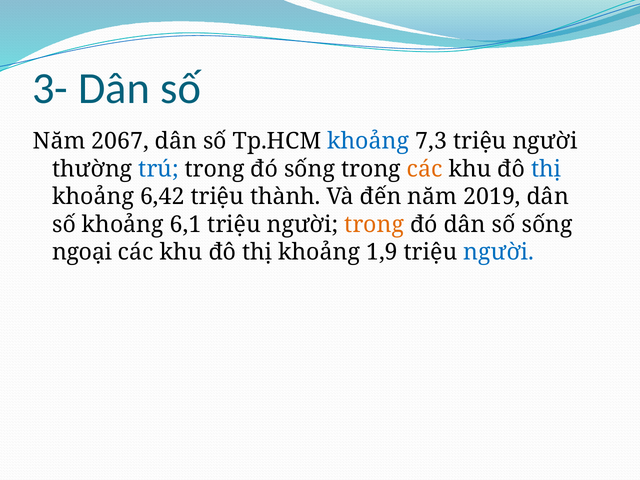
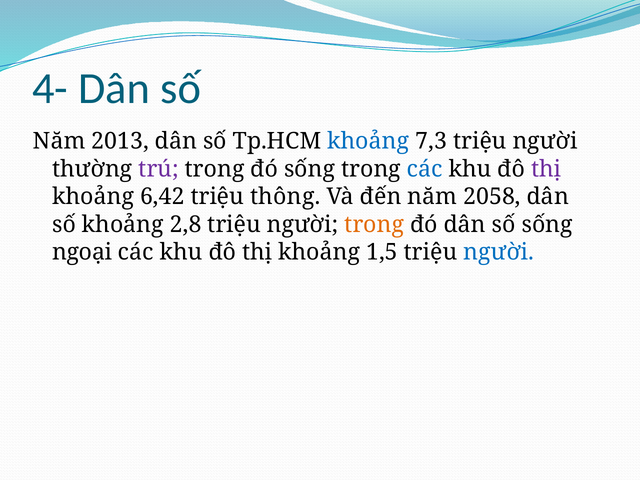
3-: 3- -> 4- (50, 88)
2067: 2067 -> 2013 (120, 141)
trú colour: blue -> purple (159, 169)
các colour: orange -> blue (425, 169)
thị colour: blue -> purple (546, 169)
thành: thành -> thông (285, 197)
2019: 2019 -> 2058 (492, 197)
6,1: 6,1 -> 2,8 (186, 224)
1,9: 1,9 -> 1,5 (382, 252)
